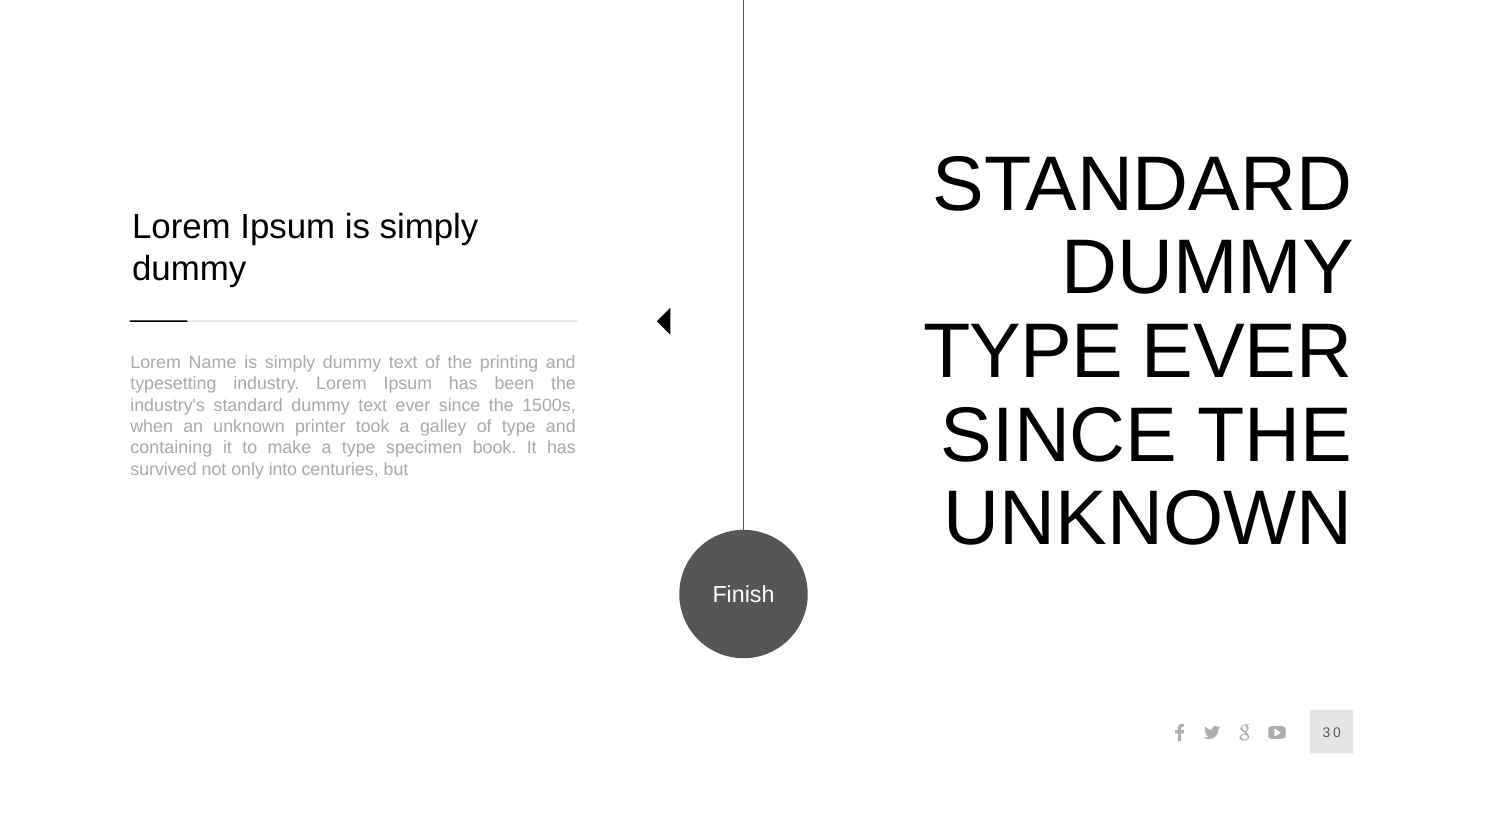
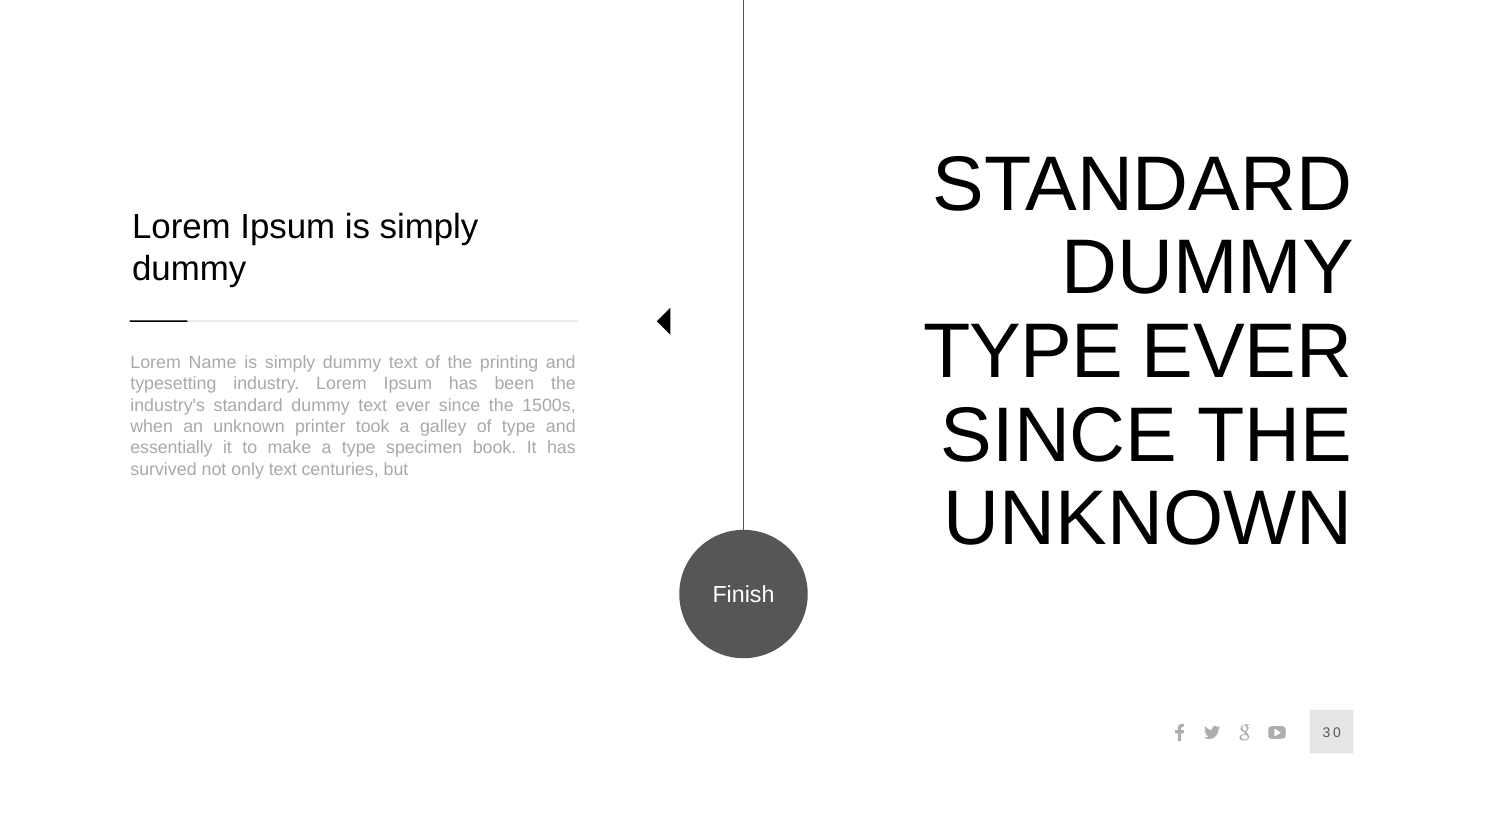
containing: containing -> essentially (171, 448)
only into: into -> text (283, 470)
